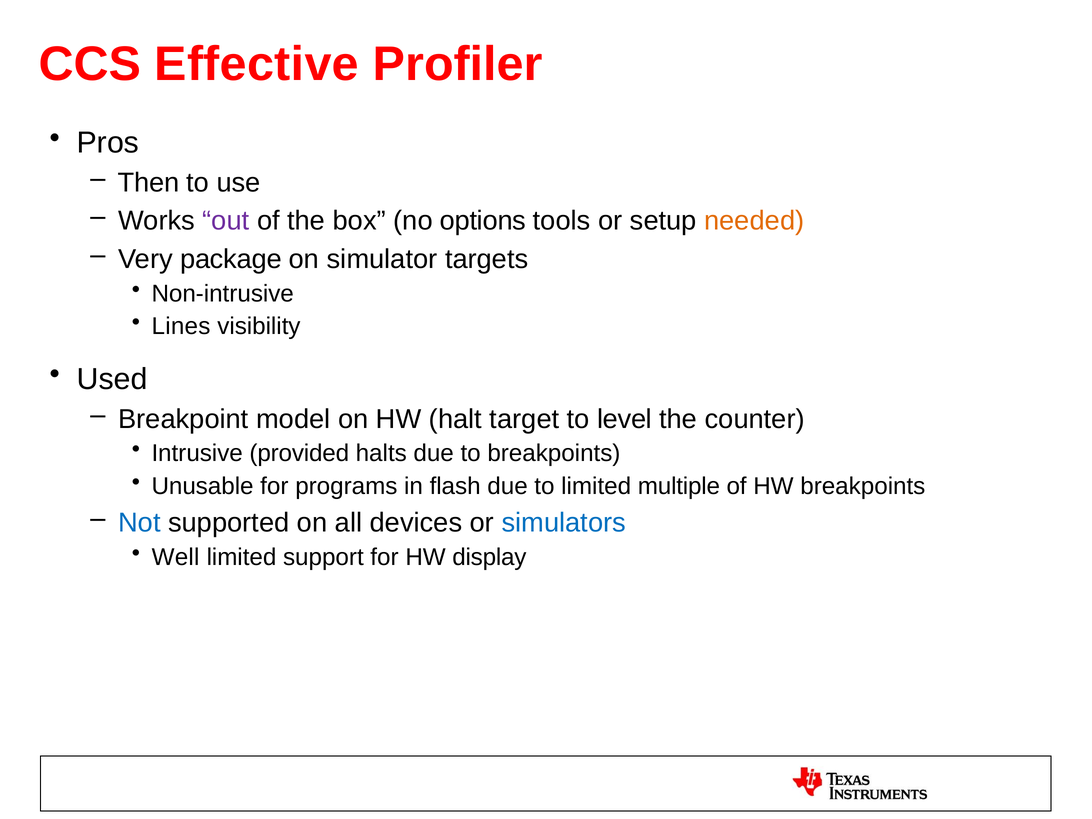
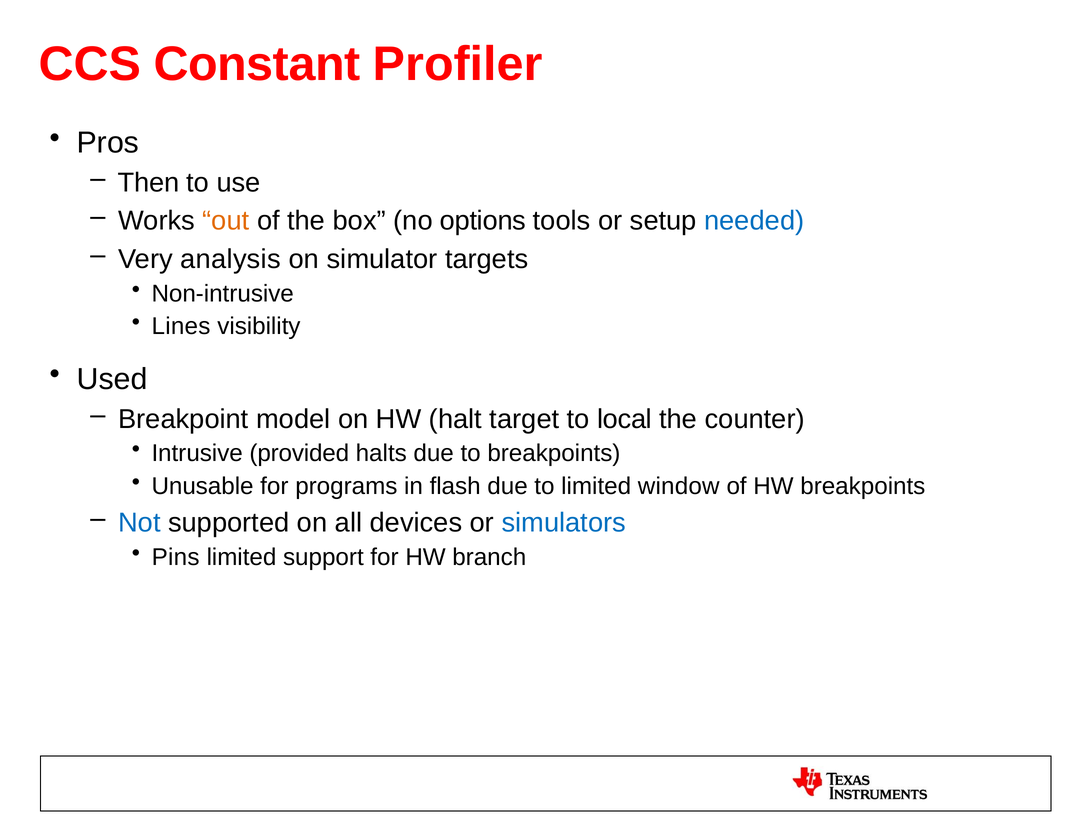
Effective: Effective -> Constant (257, 64)
out colour: purple -> orange (226, 221)
needed colour: orange -> blue (754, 221)
package: package -> analysis (231, 259)
level: level -> local (625, 419)
multiple: multiple -> window (679, 486)
Well: Well -> Pins (176, 557)
display: display -> branch (489, 557)
